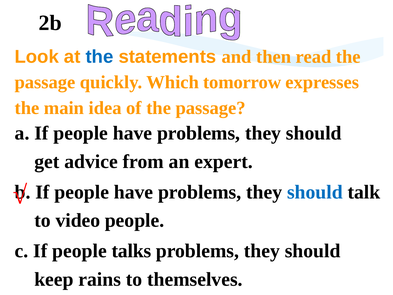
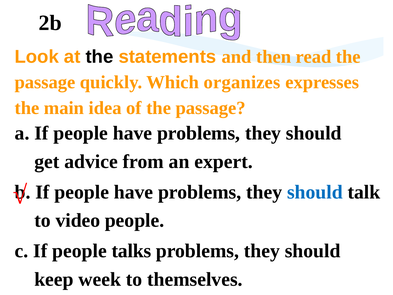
the colour: blue -> black (99, 57)
tomorrow: tomorrow -> organizes (242, 82)
rains: rains -> week (100, 279)
